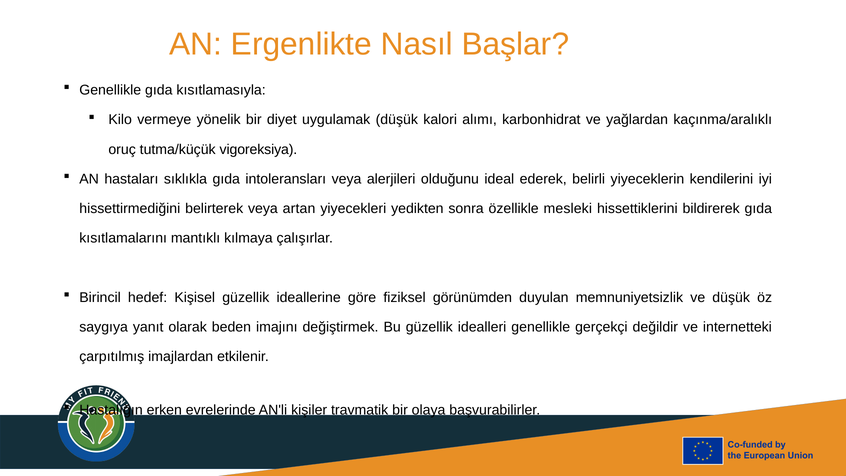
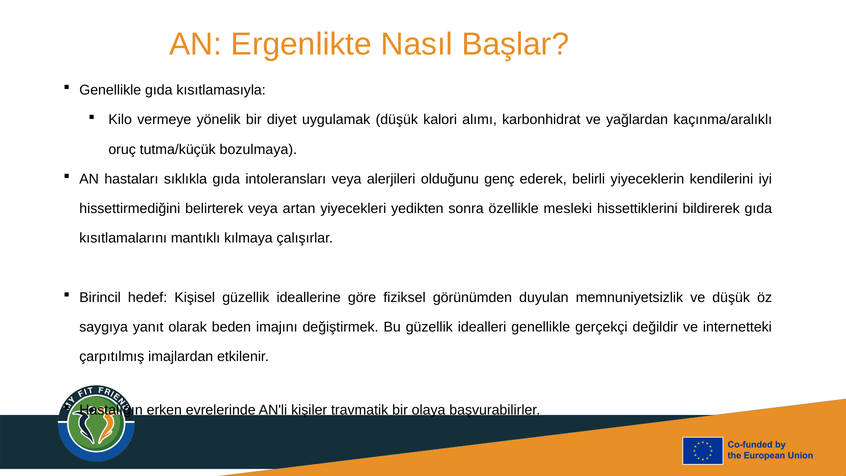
vigoreksiya: vigoreksiya -> bozulmaya (258, 149)
ideal: ideal -> genç (499, 179)
